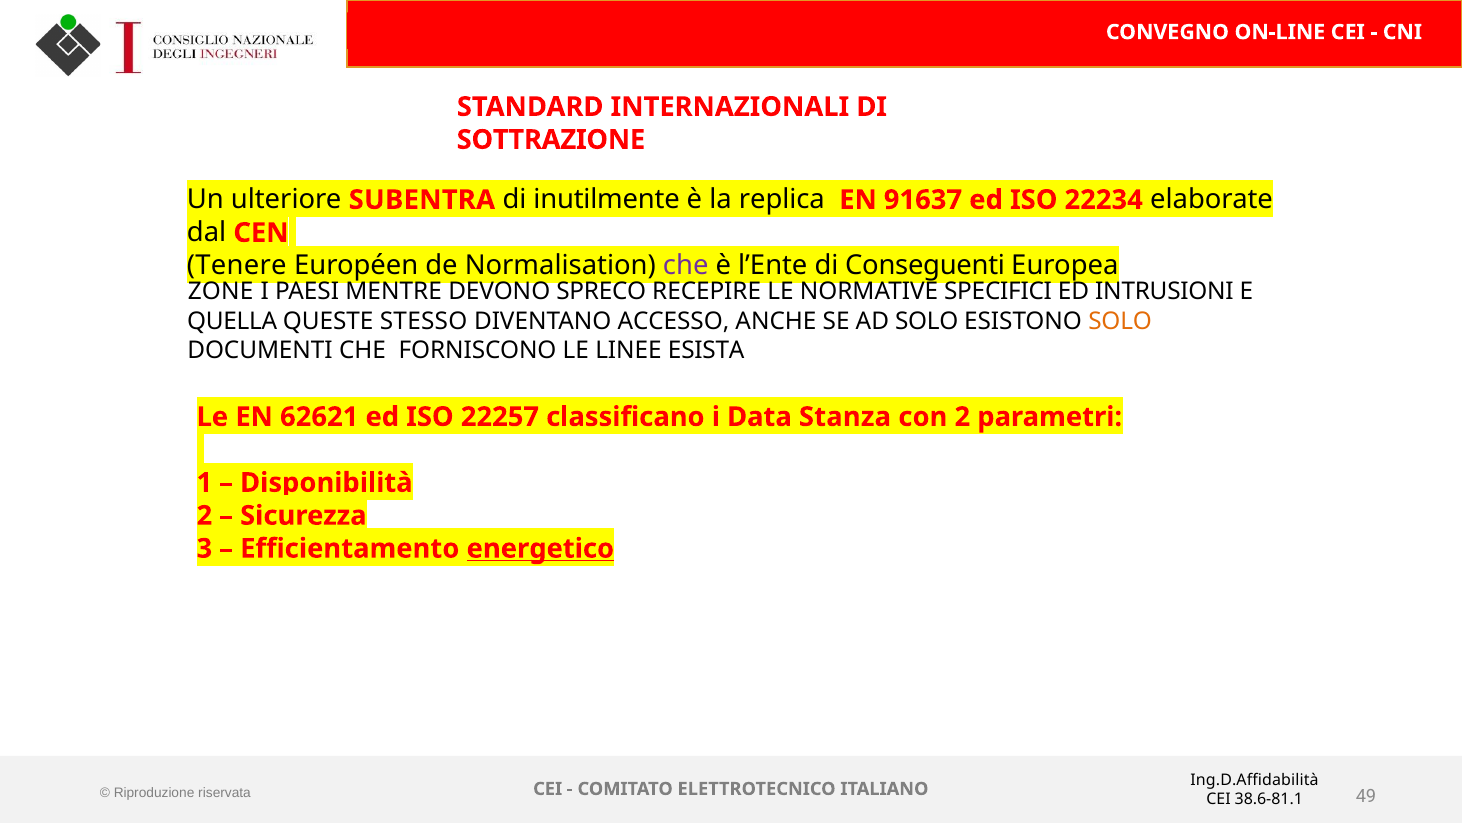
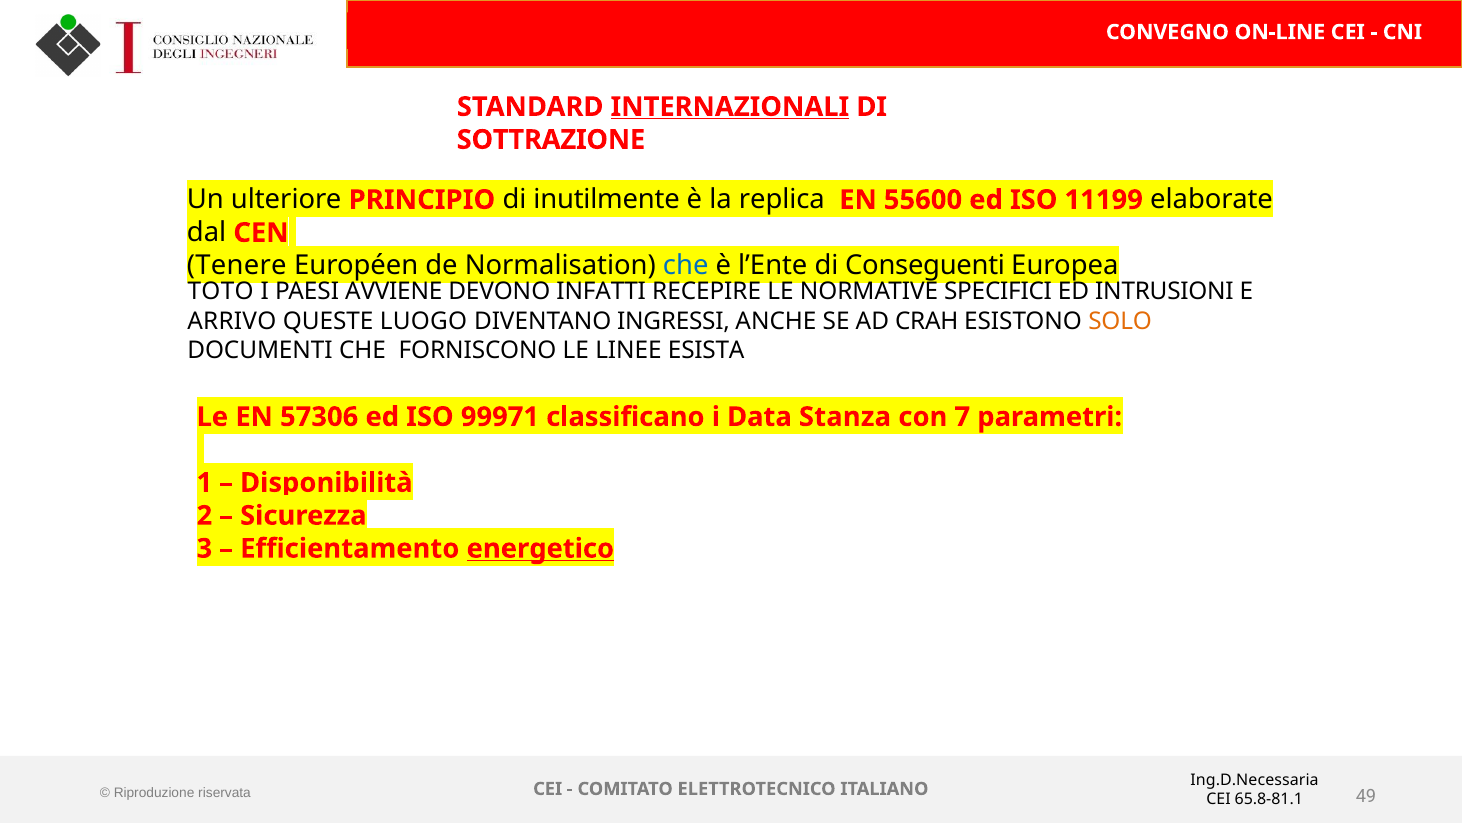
INTERNAZIONALI underline: none -> present (730, 107)
SUBENTRA: SUBENTRA -> PRINCIPIO (422, 200)
91637: 91637 -> 55600 (923, 200)
22234: 22234 -> 11199 (1104, 200)
che colour: purple -> blue (686, 266)
ZONE: ZONE -> TOTO (221, 292)
MENTRE: MENTRE -> AVVIENE (394, 292)
SPRECO: SPRECO -> INFATTI (601, 292)
QUELLA: QUELLA -> ARRIVO (232, 321)
STESSO: STESSO -> LUOGO (424, 321)
ACCESSO: ACCESSO -> INGRESSI (673, 321)
AD SOLO: SOLO -> CRAH (927, 321)
62621: 62621 -> 57306 (319, 417)
22257: 22257 -> 99971 (500, 417)
con 2: 2 -> 7 (962, 417)
Ing.D.Affidabilità: Ing.D.Affidabilità -> Ing.D.Necessaria (1255, 780)
38.6-81.1: 38.6-81.1 -> 65.8-81.1 (1269, 799)
